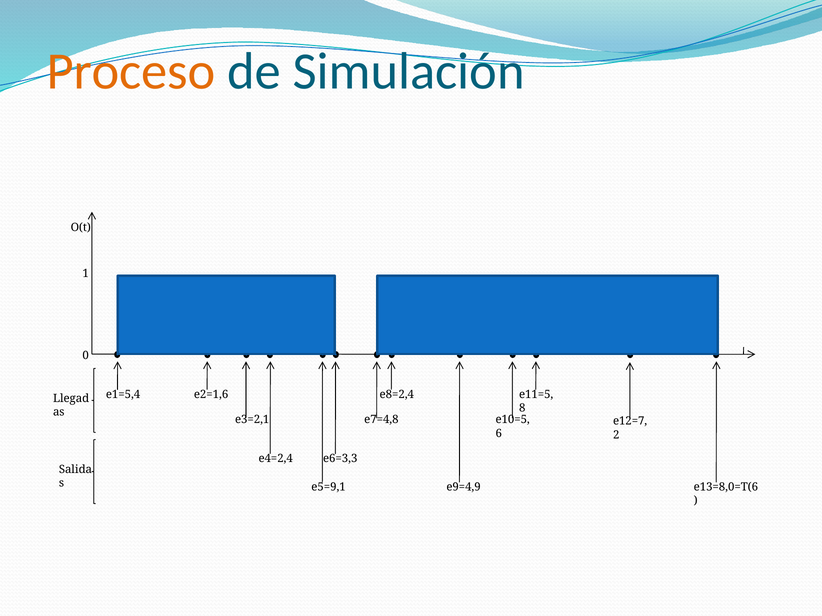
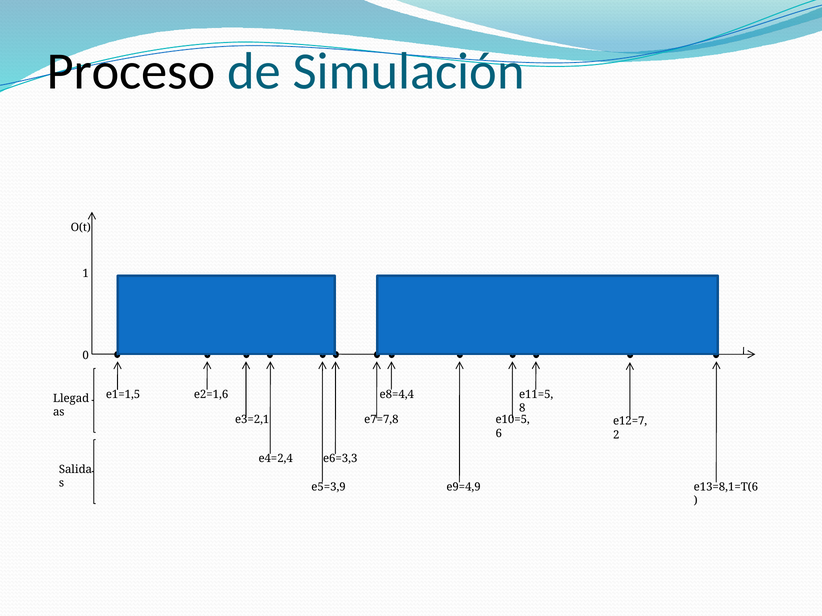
Proceso colour: orange -> black (131, 71)
e1=5,4: e1=5,4 -> e1=1,5 (123, 395)
e8=2,4: e8=2,4 -> e8=4,4 (397, 395)
e7=4,8: e7=4,8 -> e7=7,8 (381, 420)
e5=9,1: e5=9,1 -> e5=3,9 (329, 487)
e13=8,0=T(6: e13=8,0=T(6 -> e13=8,1=T(6 (726, 487)
